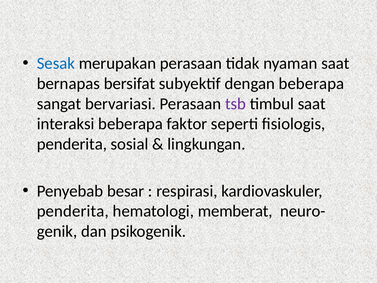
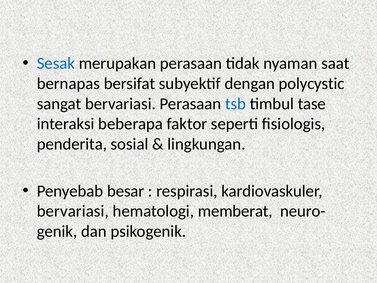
dengan beberapa: beberapa -> polycystic (312, 84)
tsb colour: purple -> blue (236, 104)
timbul saat: saat -> tase (312, 104)
penderita: penderita -> bervariasi (73, 211)
